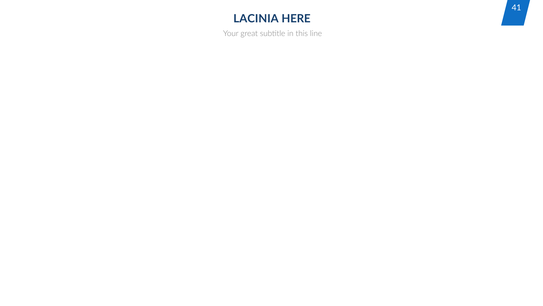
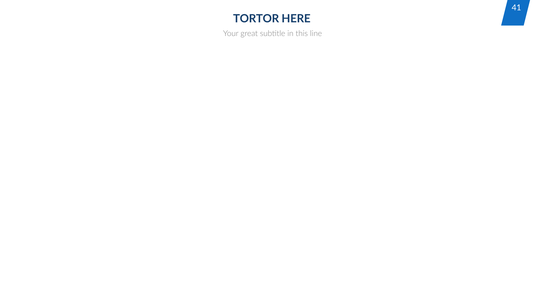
LACINIA: LACINIA -> TORTOR (256, 19)
